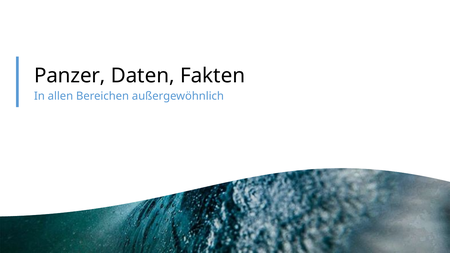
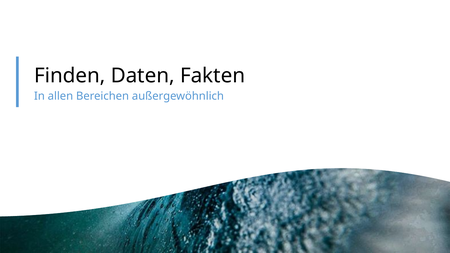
Panzer: Panzer -> Finden (70, 76)
